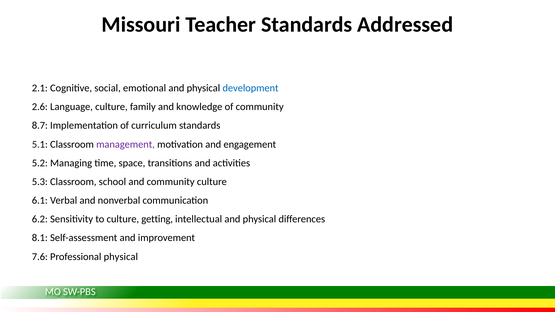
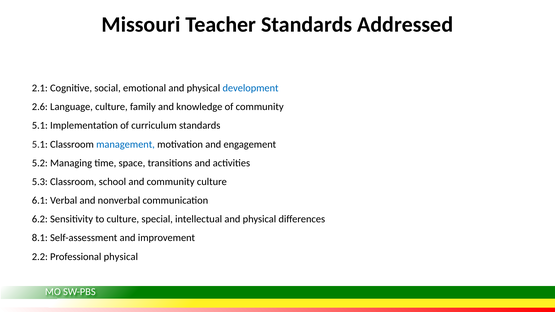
8.7: 8.7 -> 5.1 (40, 126)
management colour: purple -> blue (126, 144)
getting: getting -> special (157, 219)
7.6: 7.6 -> 2.2 (40, 257)
